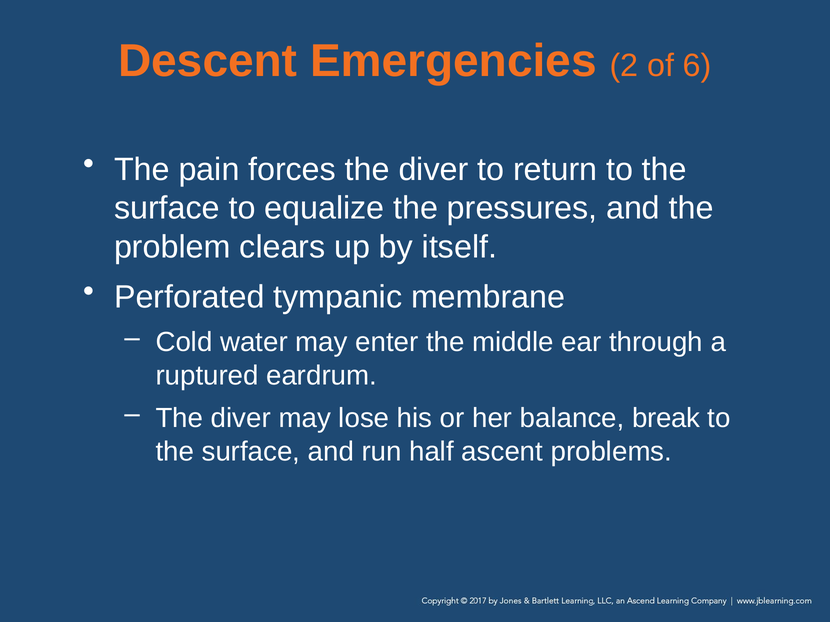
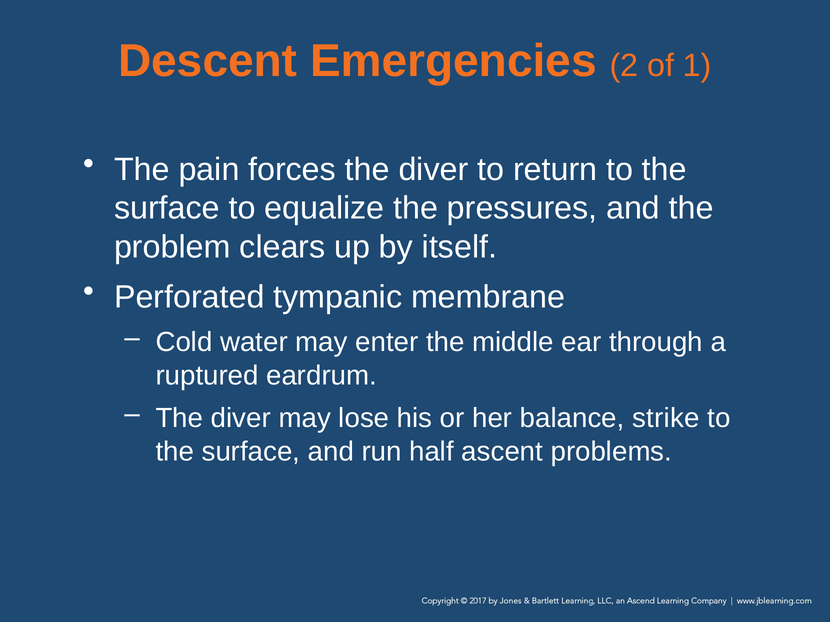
6: 6 -> 1 (697, 66)
break: break -> strike (666, 419)
